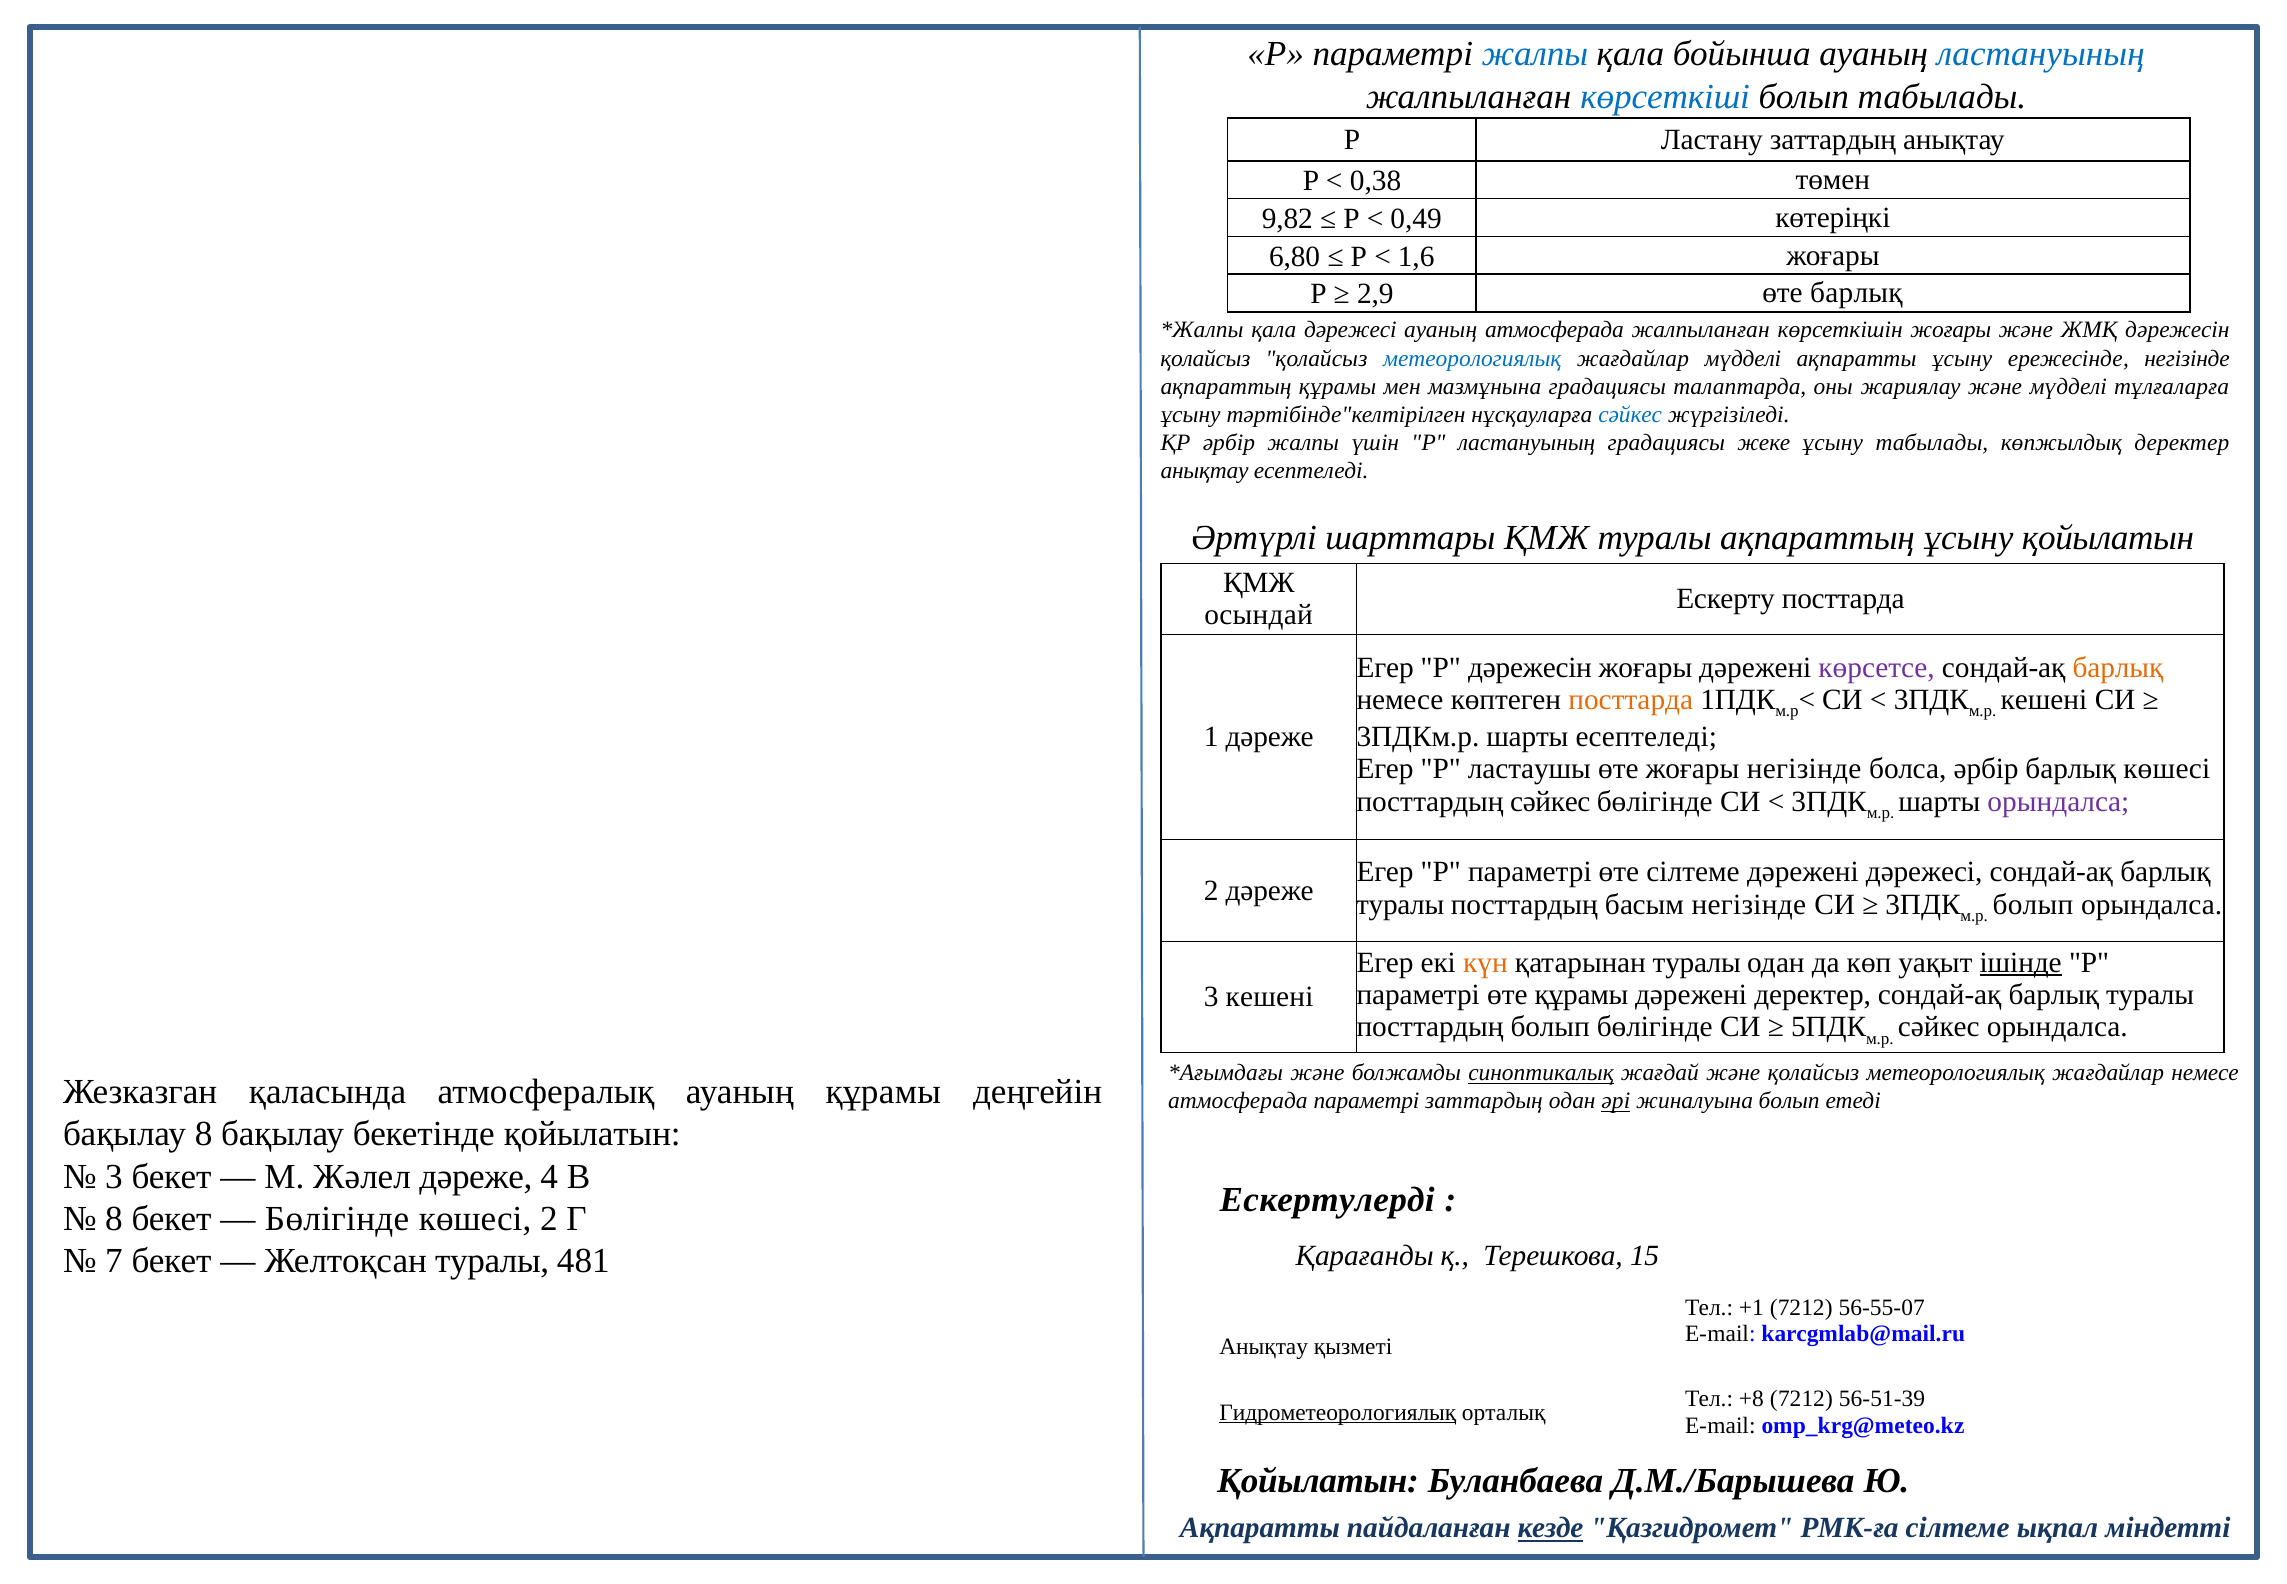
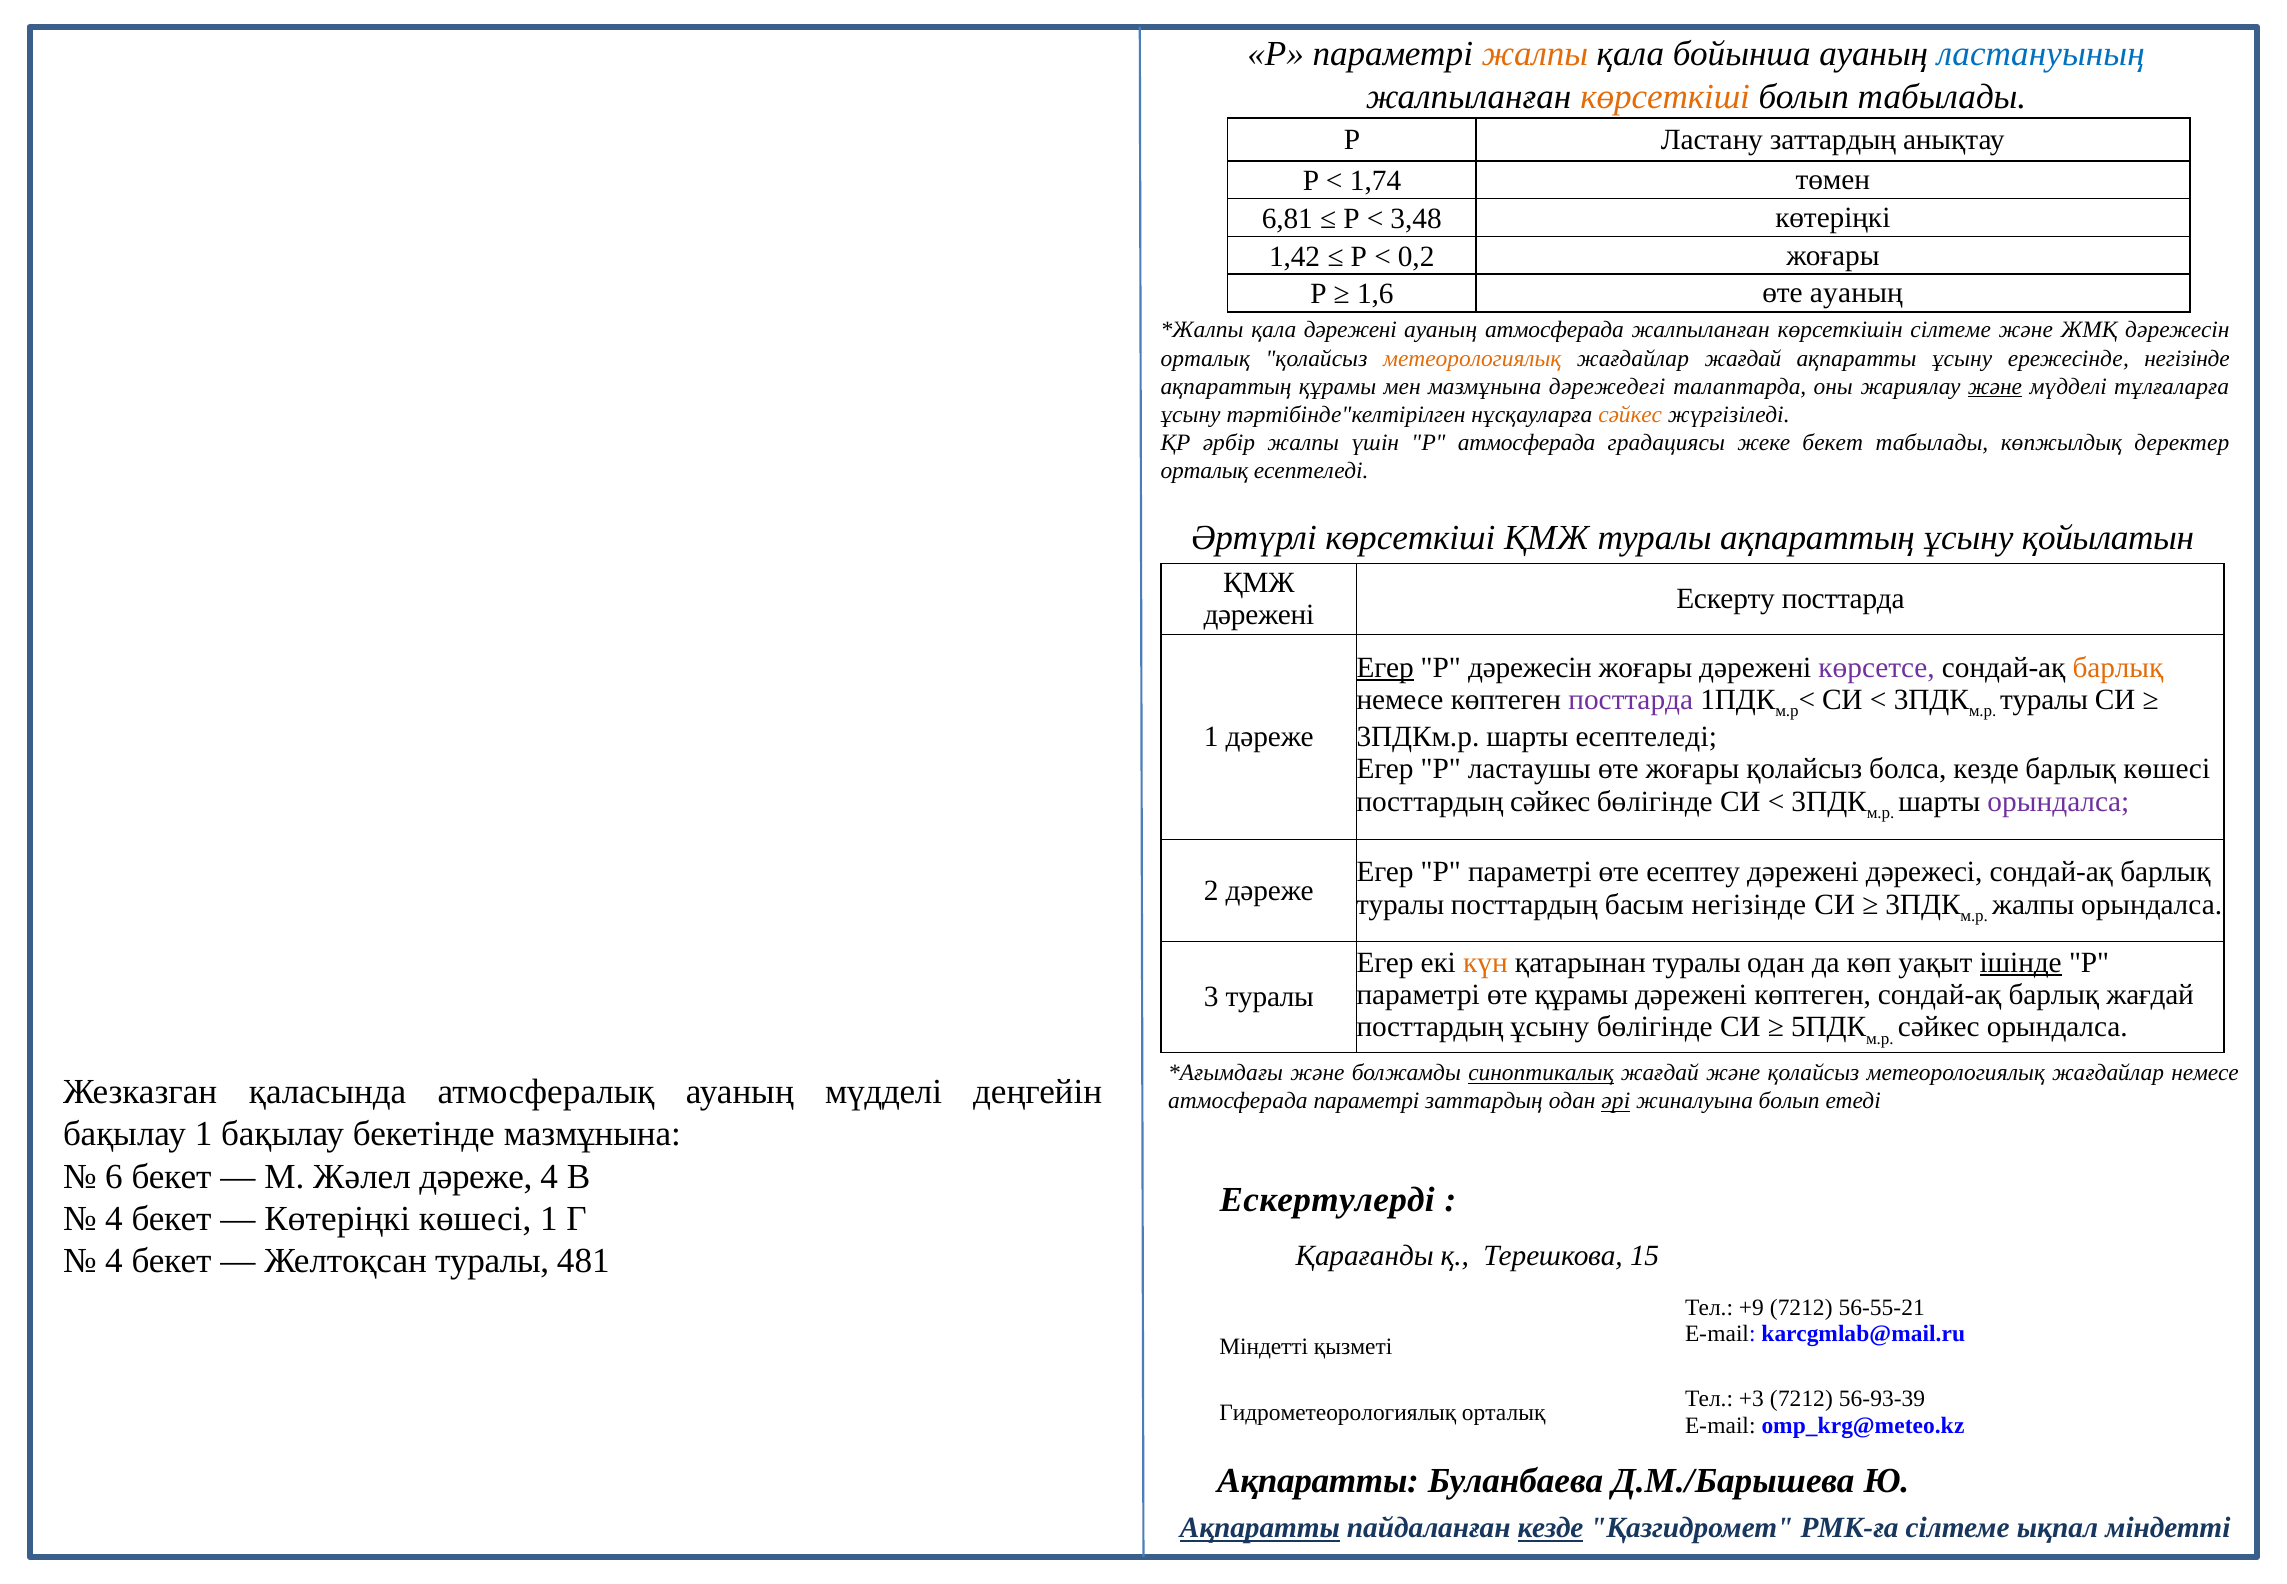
жалпы colour: blue -> orange (1535, 54)
көрсеткіші colour: blue -> orange (1665, 96)
0,38: 0,38 -> 1,74 (1376, 181)
9,82: 9,82 -> 6,81 (1287, 219)
0,49: 0,49 -> 3,48 (1416, 219)
6,80: 6,80 -> 1,42 (1295, 256)
1,6: 1,6 -> 0,2 (1416, 256)
2,9: 2,9 -> 1,6 (1375, 294)
өте барлық: барлық -> ауаның (1856, 293)
қала дәрежесі: дәрежесі -> дәрежені (1350, 330)
көрсеткішін жоғары: жоғары -> сілтеме (1951, 330)
қолайсыз: қолайсыз -> орталық (1205, 358)
метеорологиялық colour: blue -> orange (1472, 358)
жағдайлар мүдделі: мүдделі -> жағдай (1743, 358)
мазмұнына градациясы: градациясы -> дәрежедегі (1607, 386)
және underline: none -> present (1995, 386)
сәйкес colour: blue -> orange (1630, 414)
Р ластануының: ластануының -> атмосферада (1527, 442)
жеке ұсыну: ұсыну -> бекет (1833, 442)
анықтау: анықтау -> орталық (1204, 470)
Әртүрлі шарттары: шарттары -> көрсеткіші (1410, 537)
осындай: осындай -> дәрежені (1259, 615)
Егер underline: none -> present (1385, 667)
посттарда colour: orange -> purple (1631, 700)
кешені: кешені -> туралы (2044, 700)
жоғары негізінде: негізінде -> қолайсыз (1804, 769)
болса әрбір: әрбір -> кезде (1986, 769)
өте сілтеме: сілтеме -> есептеу (1693, 872)
болып: болып -> жалпы (2033, 904)
дәрежені деректер: деректер -> көптеген (1813, 994)
туралы: туралы -> жағдай (2150, 994)
3 кешені: кешені -> туралы (1270, 997)
посттардың болып: болып -> ұсыну (1550, 1027)
ауаның құрамы: құрамы -> мүдделі (884, 1091)
бақылау 8: 8 -> 1 (204, 1134)
бекетінде қойылатын: қойылатын -> мазмұнына (592, 1134)
3: 3 -> 6 (114, 1176)
8: 8 -> 4 (114, 1218)
Бөлігінде: Бөлігінде -> Көтеріңкі (337, 1218)
көшесі 2: 2 -> 1 (549, 1218)
7: 7 -> 4 (114, 1260)
+1: +1 -> +9 (1751, 1307)
56-55-07: 56-55-07 -> 56-55-21 (1882, 1307)
Анықтау: Анықтау -> Міндетті (1264, 1346)
+8: +8 -> +3 (1751, 1399)
56-51-39: 56-51-39 -> 56-93-39 (1882, 1399)
Гидрометеорологиялық underline: present -> none (1338, 1412)
Қойылатын: Қойылатын -> Ақпаратты (1318, 1480)
Ақпаратты underline: none -> present (1260, 1527)
